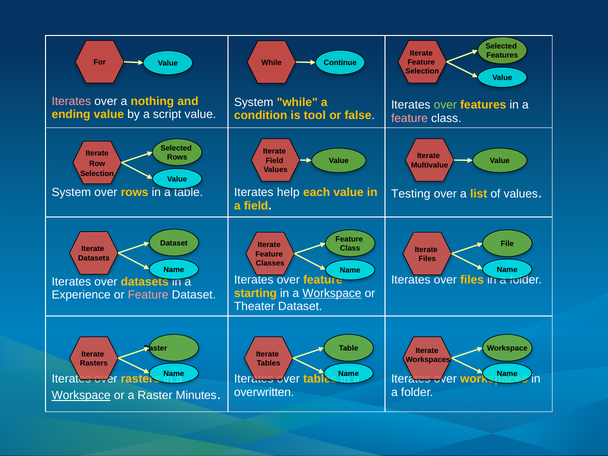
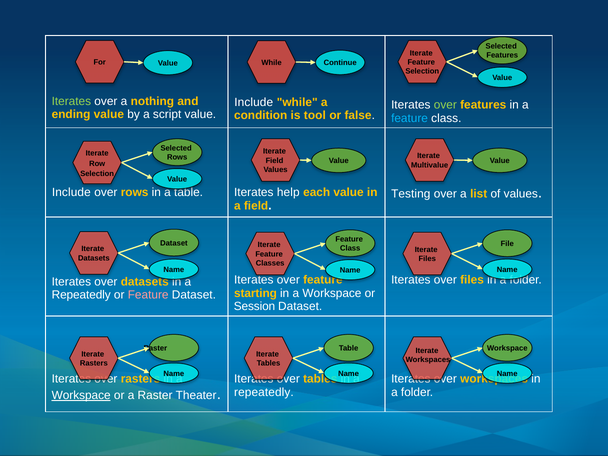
Iterates colour: pink -> light green (71, 101)
System: System -> Include (254, 102)
feature colour: pink -> light blue (410, 118)
System: System -> Include (71, 192)
Workspace underline: present -> none (332, 293)
Experience: Experience -> Repeatedly (81, 295)
Theater: Theater -> Session (255, 306)
overwritten: overwritten -> repeatedly (264, 392)
Minutes: Minutes -> Theater (196, 395)
